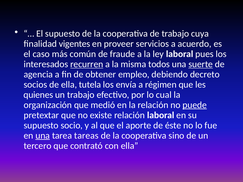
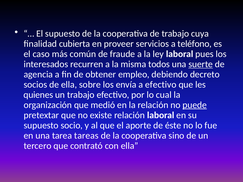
vigentes: vigentes -> cubierta (75, 44)
acuerdo: acuerdo -> teléfono (195, 44)
recurren underline: present -> none (87, 64)
tutela: tutela -> sobre (90, 85)
a régimen: régimen -> efectivo (161, 85)
una underline: present -> none (43, 136)
